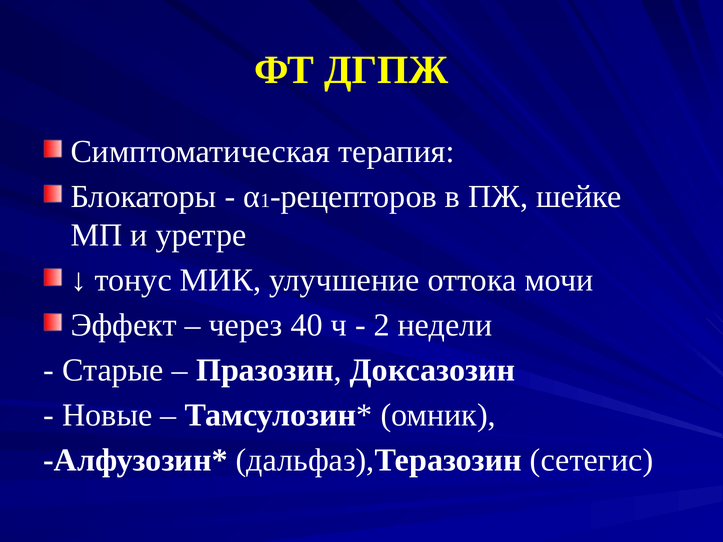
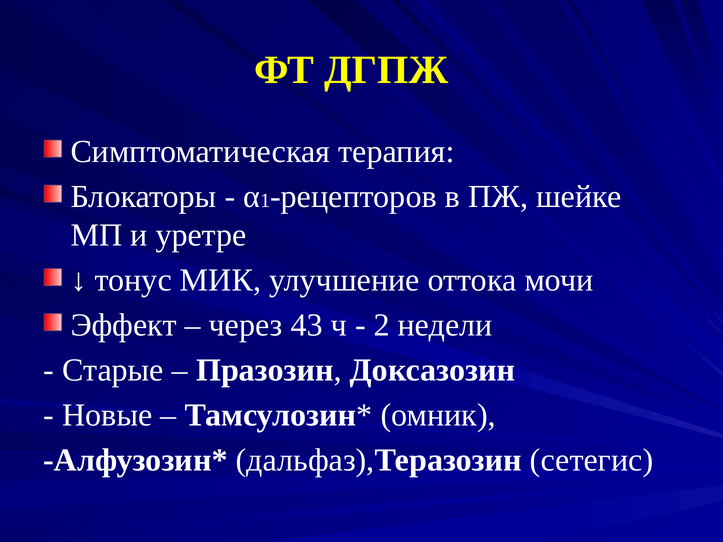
40: 40 -> 43 (307, 325)
